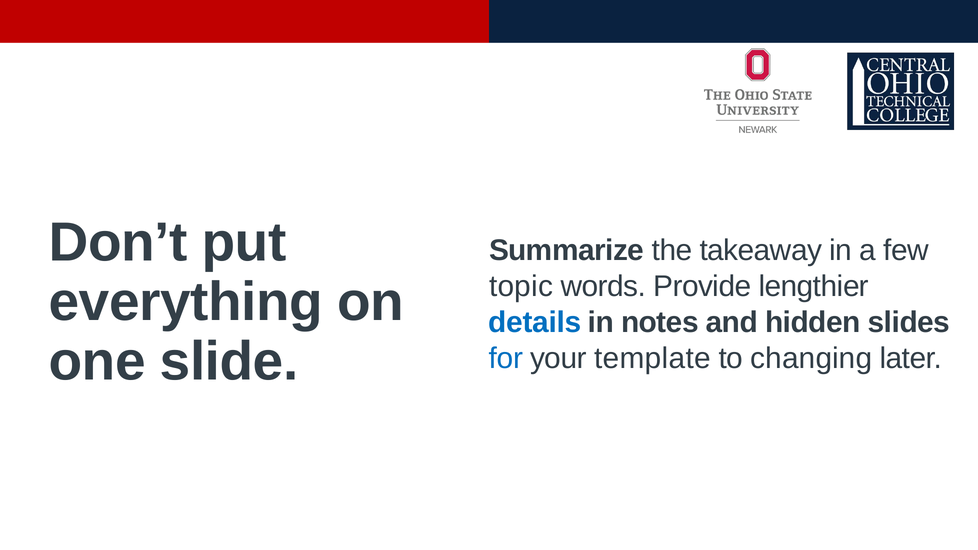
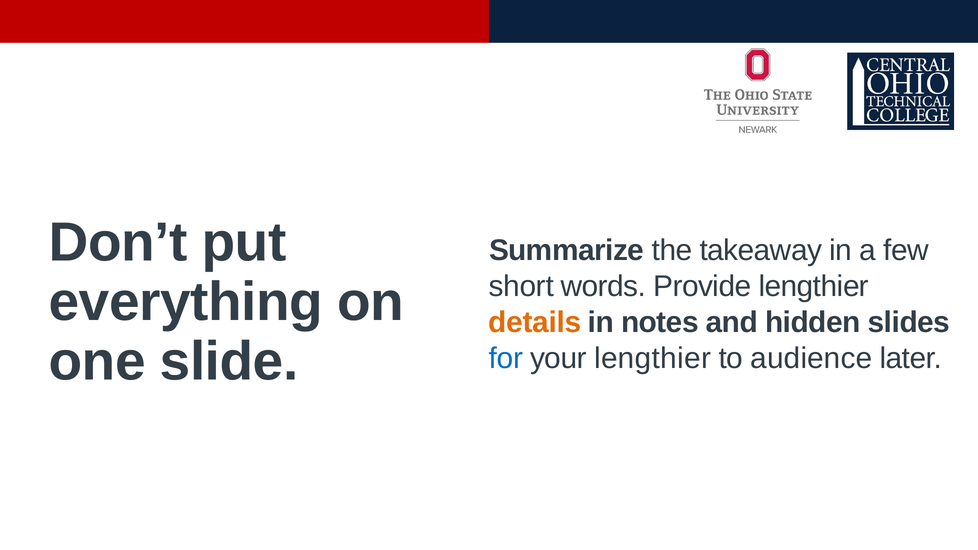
topic: topic -> short (521, 287)
details colour: blue -> orange (535, 322)
your template: template -> lengthier (653, 358)
changing: changing -> audience (811, 358)
